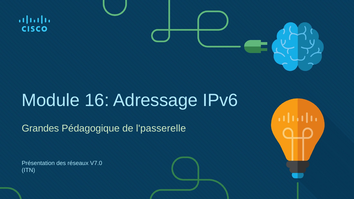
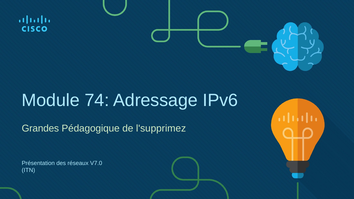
16: 16 -> 74 (97, 100)
l'passerelle: l'passerelle -> l'supprimez (161, 129)
